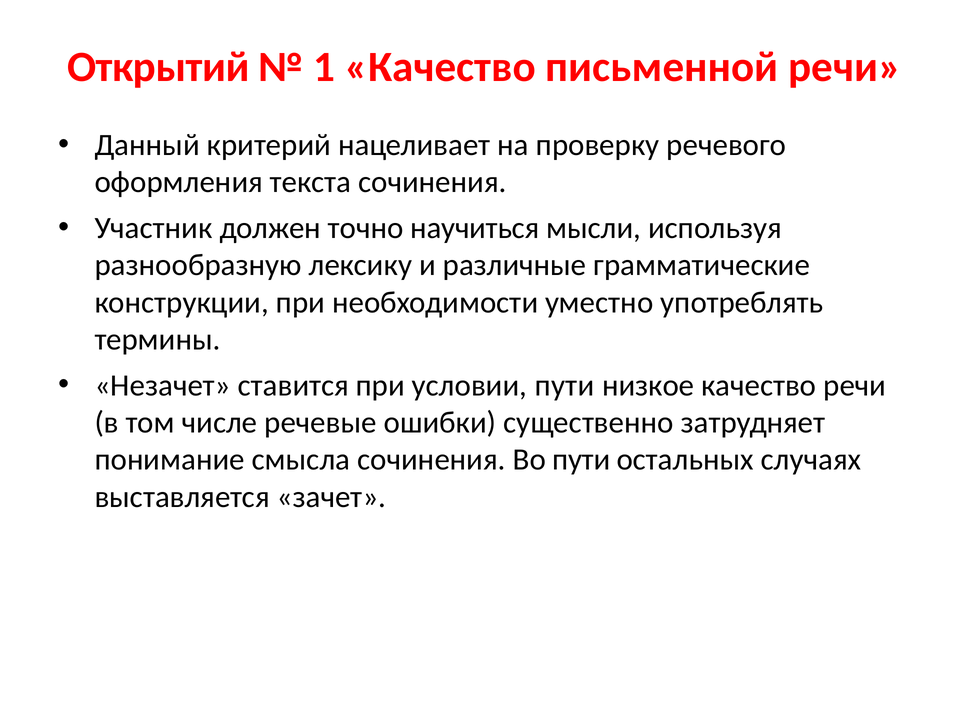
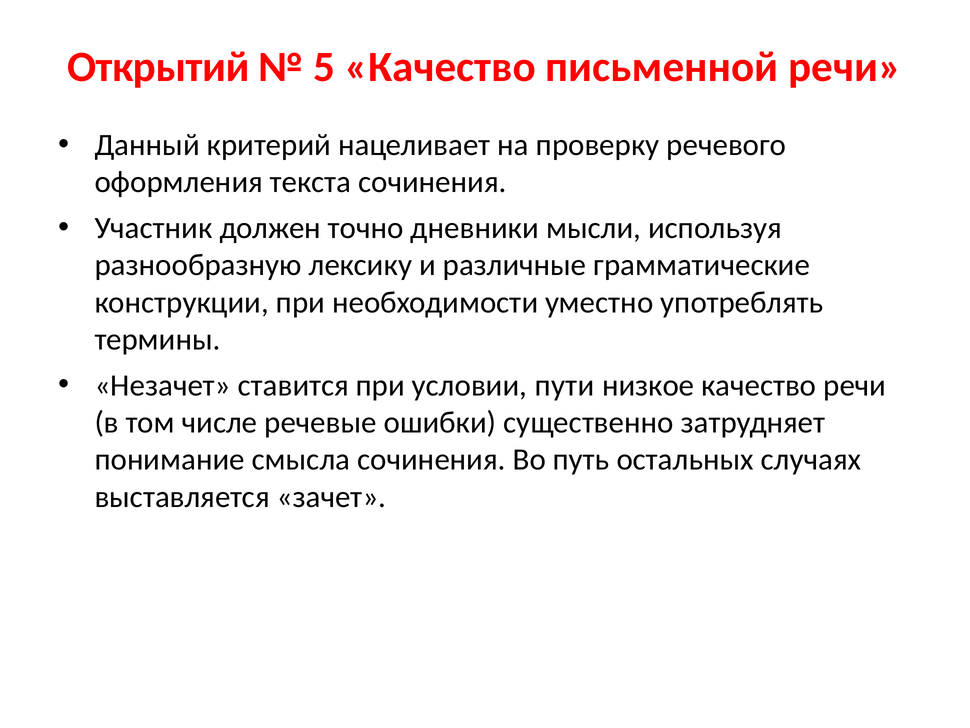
1: 1 -> 5 (324, 67)
научиться: научиться -> дневники (475, 228)
Во пути: пути -> путь (581, 459)
